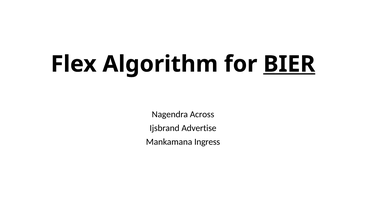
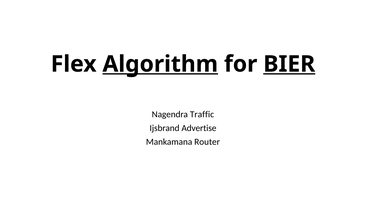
Algorithm underline: none -> present (160, 64)
Across: Across -> Traffic (202, 114)
Ingress: Ingress -> Router (207, 142)
